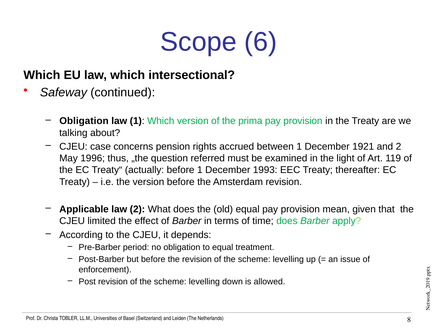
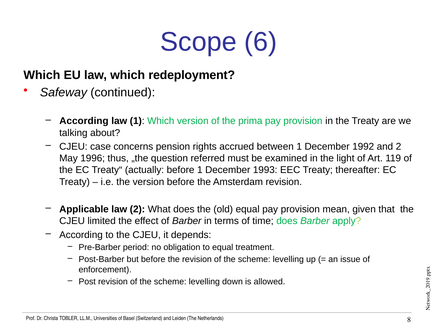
intersectional: intersectional -> redeployment (192, 75)
Obligation: Obligation -> According (84, 121)
1921: 1921 -> 1992 (363, 146)
